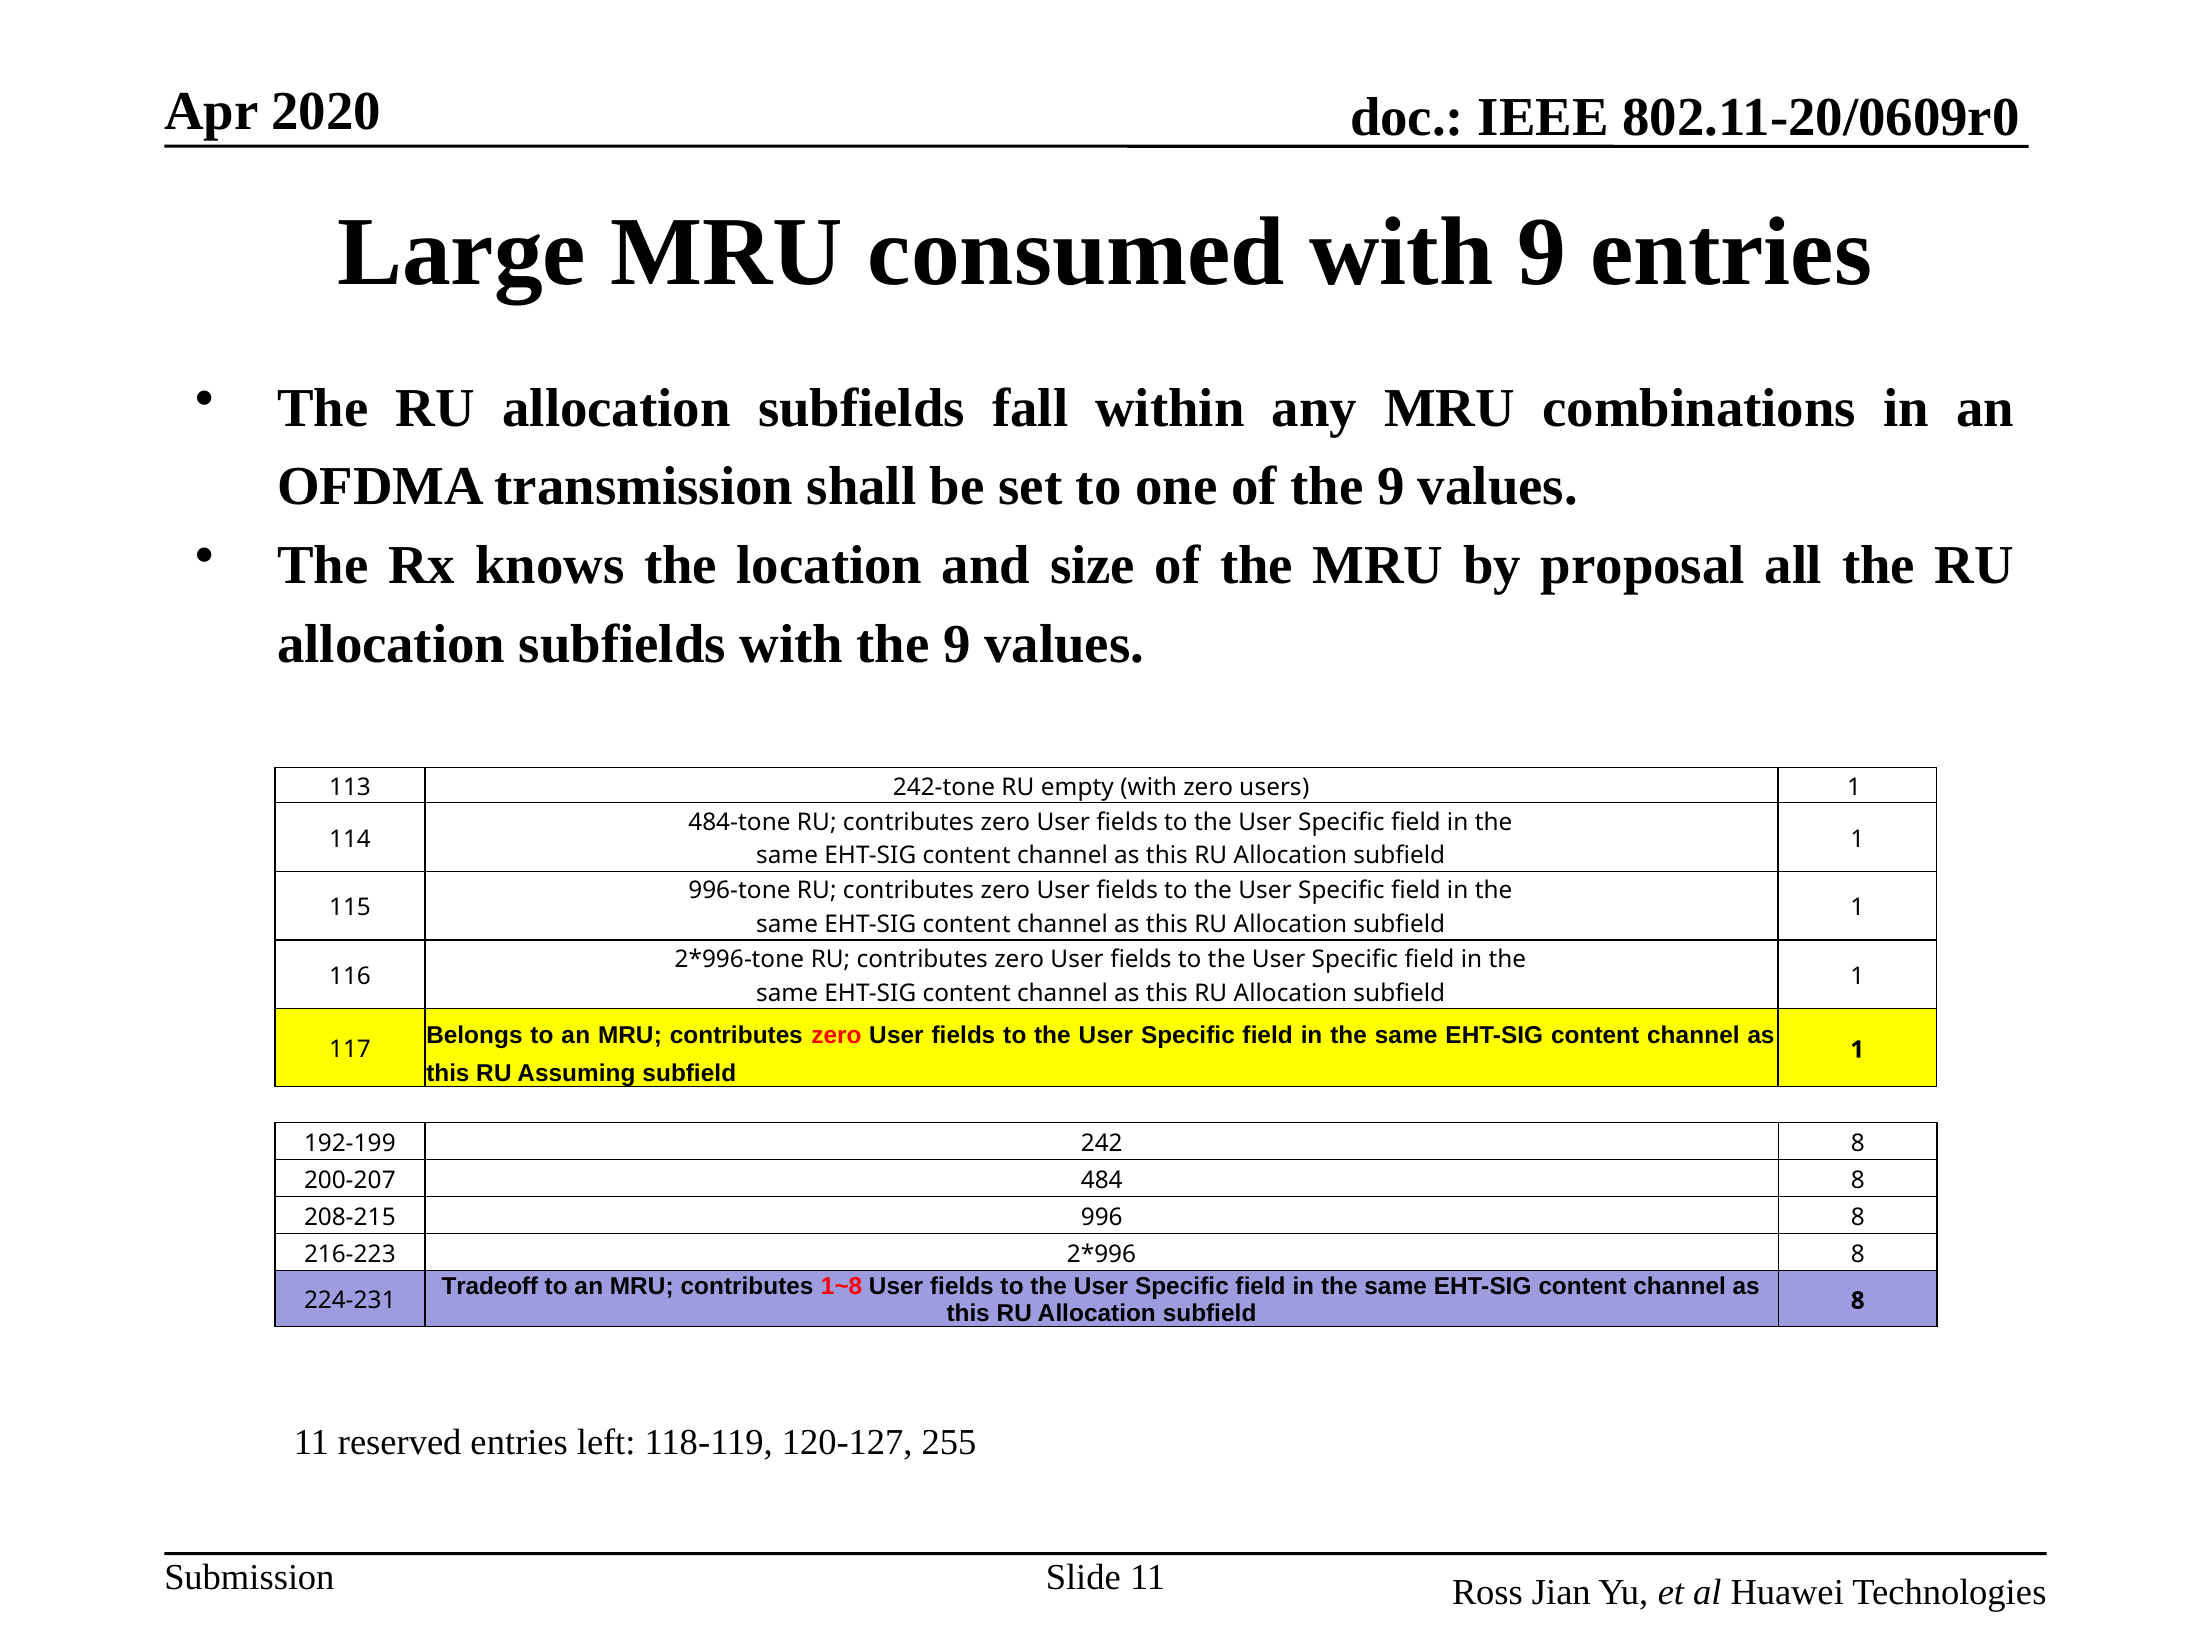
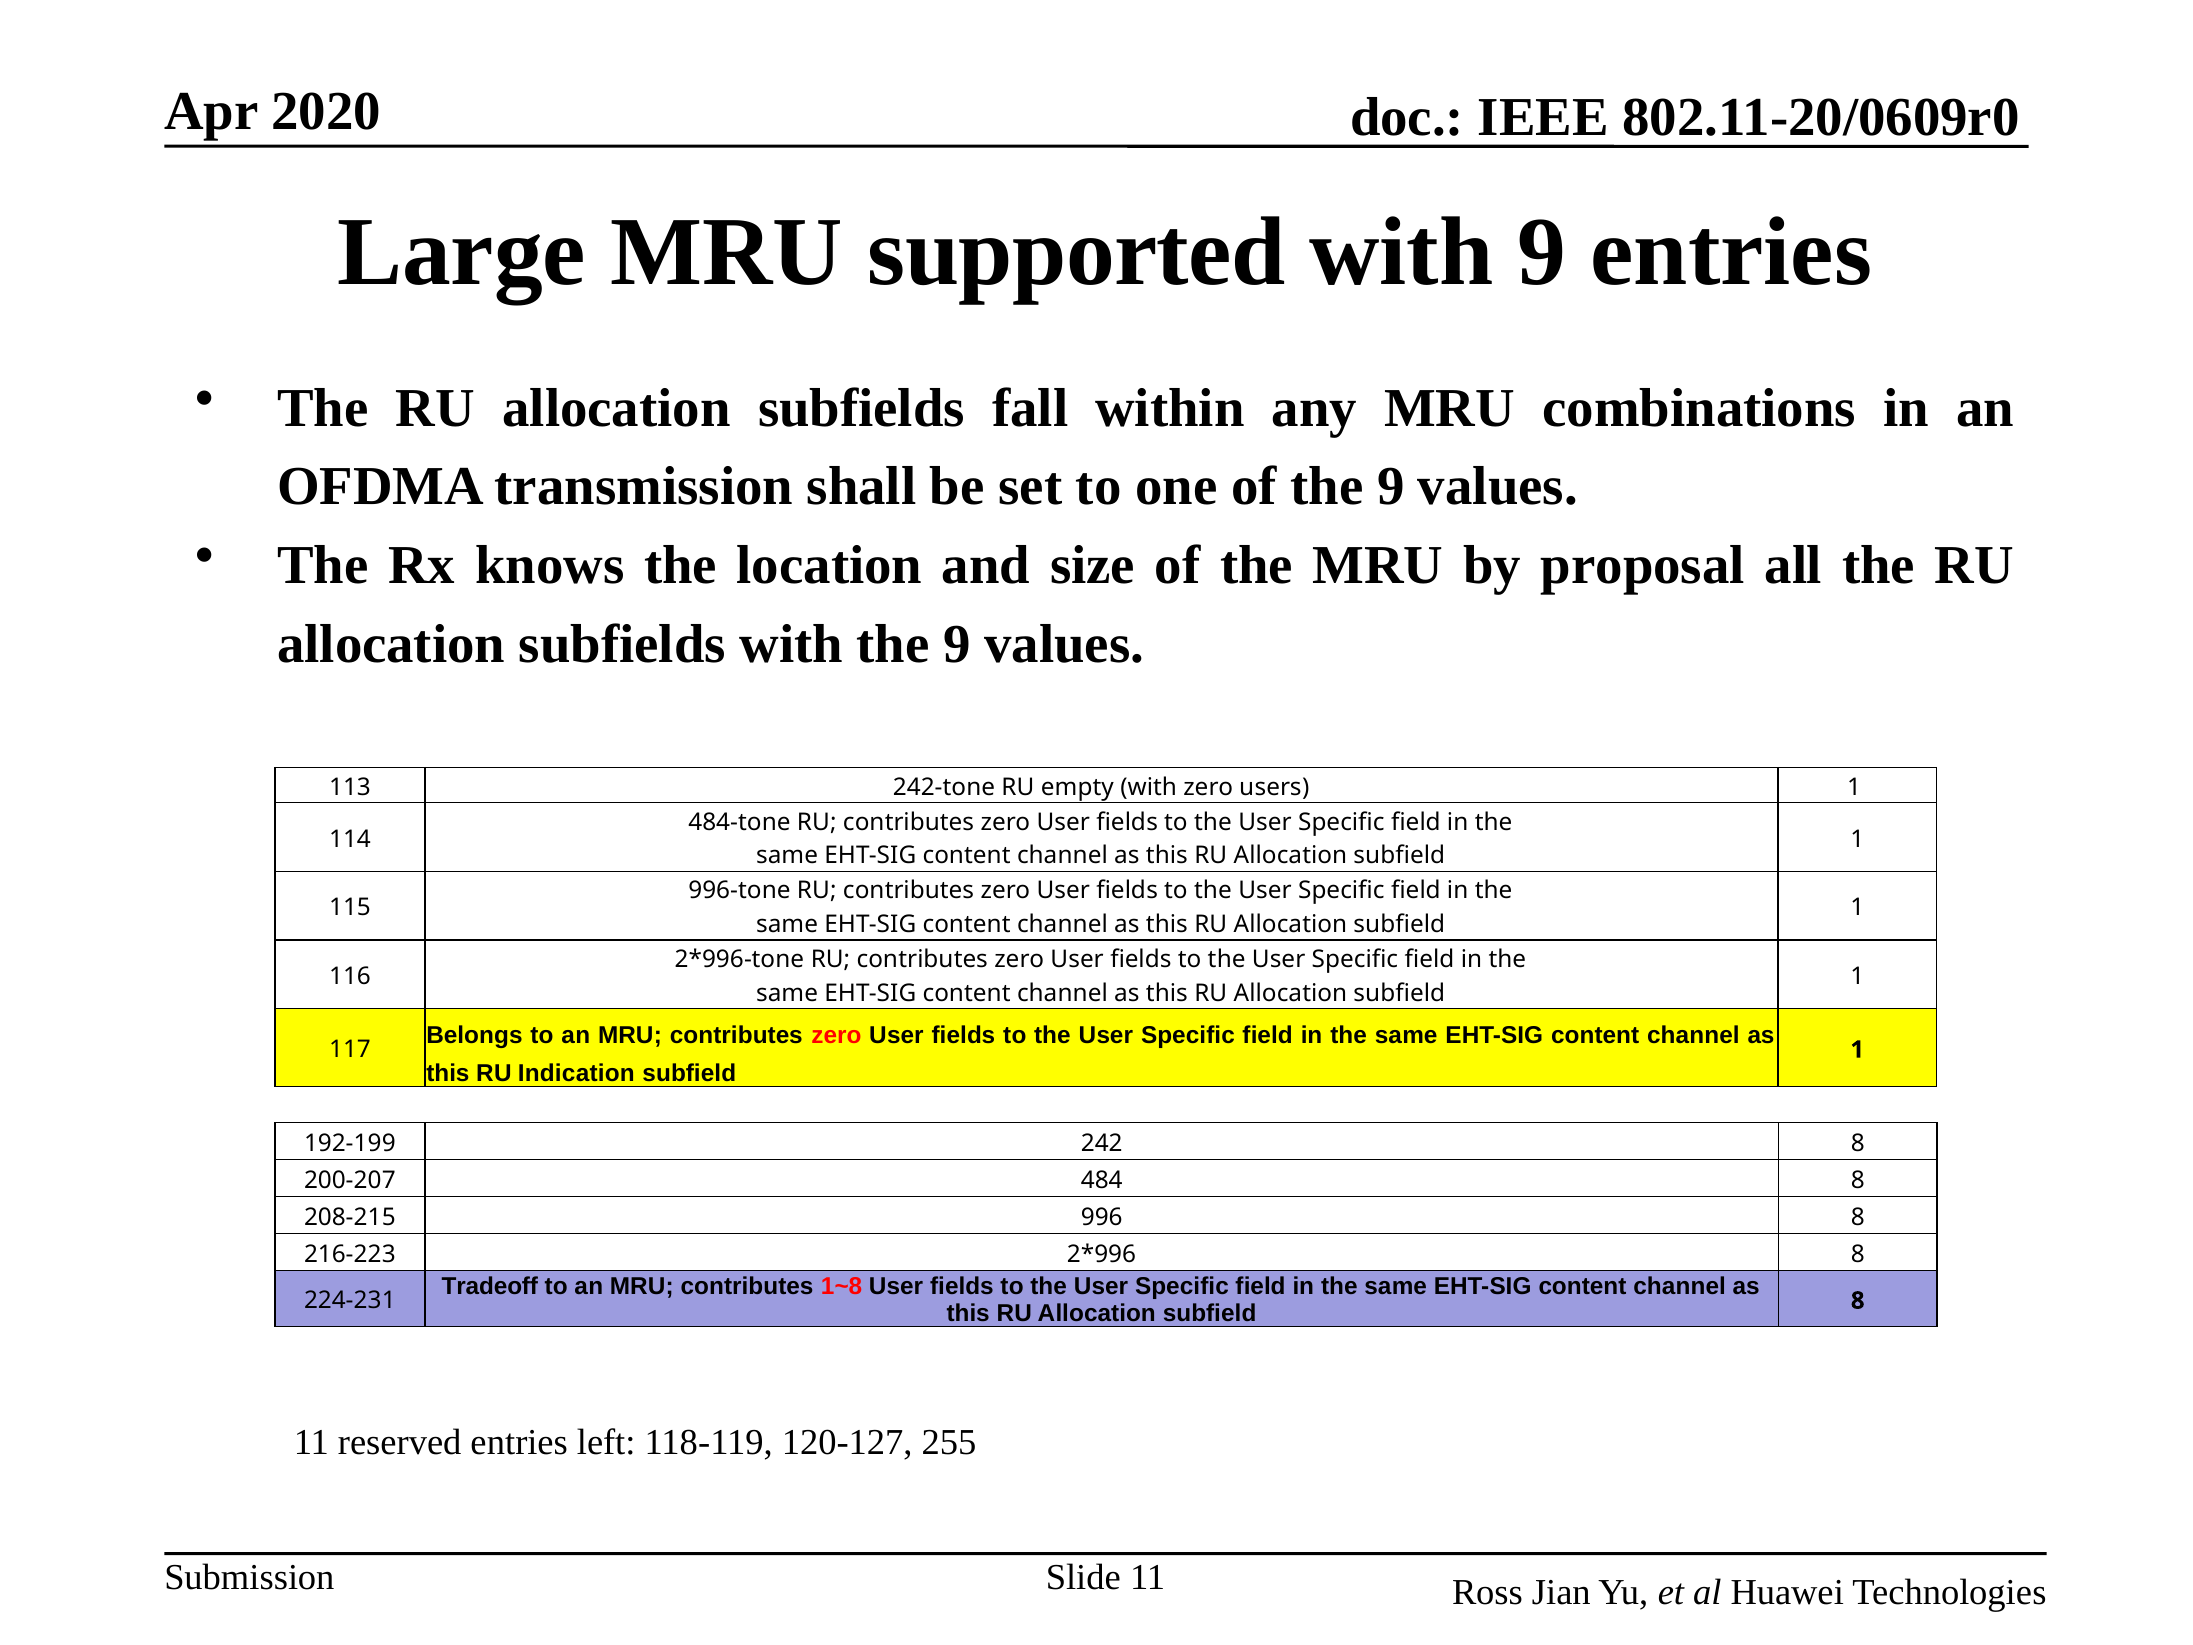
consumed: consumed -> supported (1077, 252)
Assuming: Assuming -> Indication (576, 1073)
